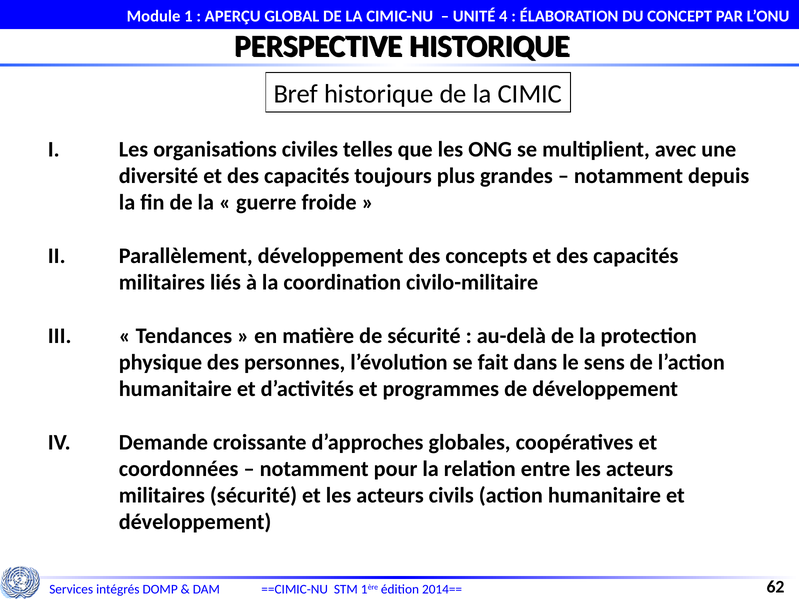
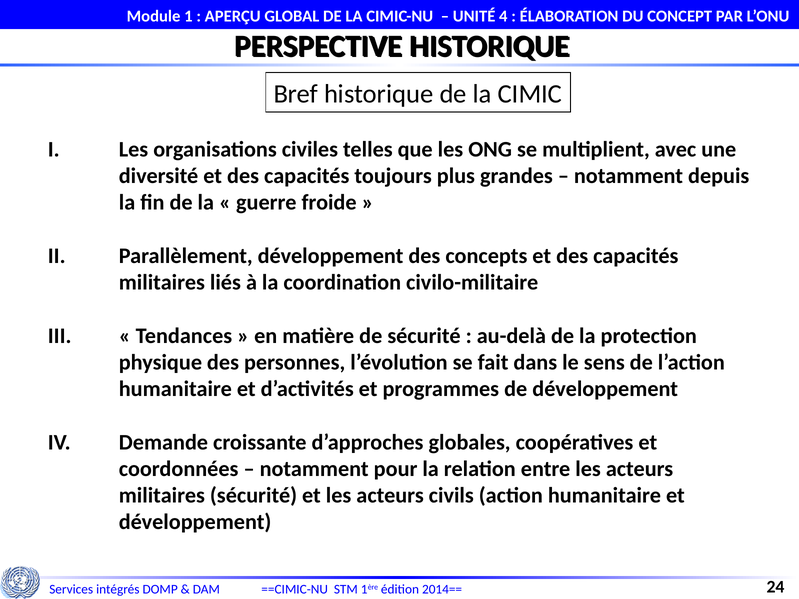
62: 62 -> 24 (775, 587)
